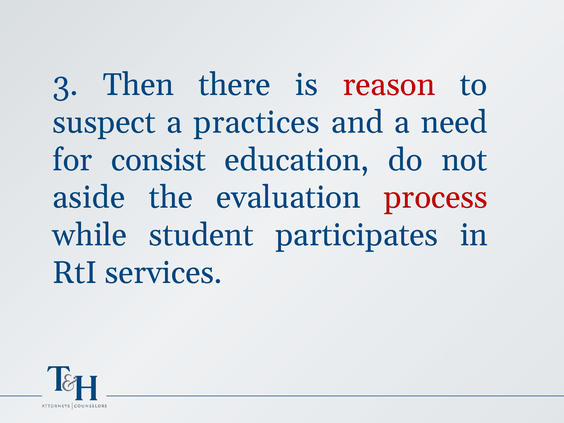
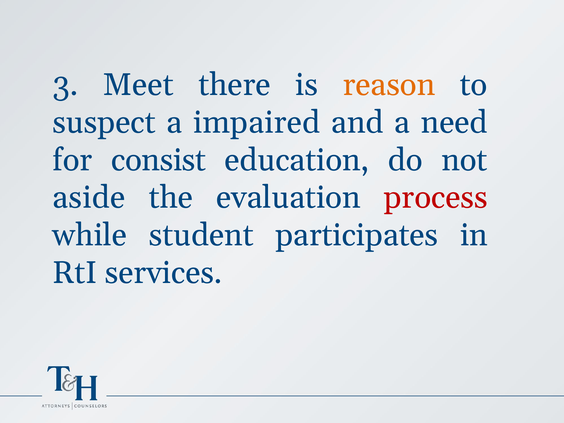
Then: Then -> Meet (138, 85)
reason colour: red -> orange (389, 85)
practices: practices -> impaired (257, 122)
